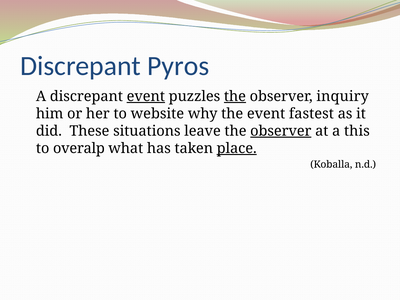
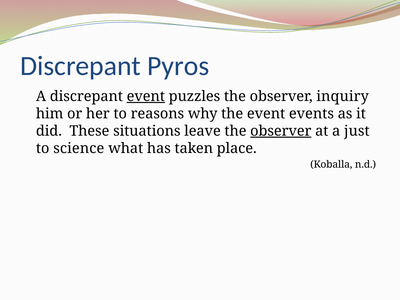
the underline: present -> none (235, 96)
website: website -> reasons (157, 114)
fastest: fastest -> events (311, 114)
this: this -> just (357, 131)
overalp: overalp -> science (79, 148)
place underline: present -> none (237, 148)
